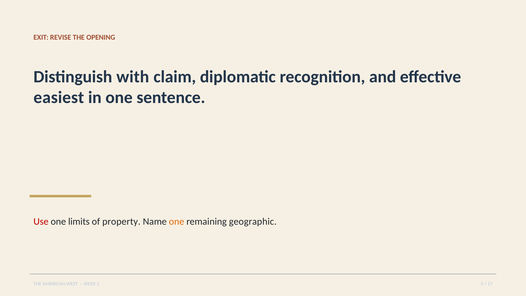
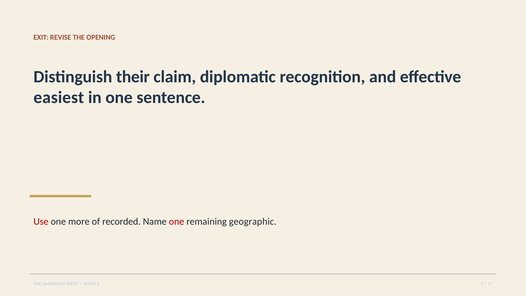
with: with -> their (133, 77)
limits: limits -> more (79, 221)
property: property -> recorded (121, 221)
one colour: orange -> red (177, 221)
